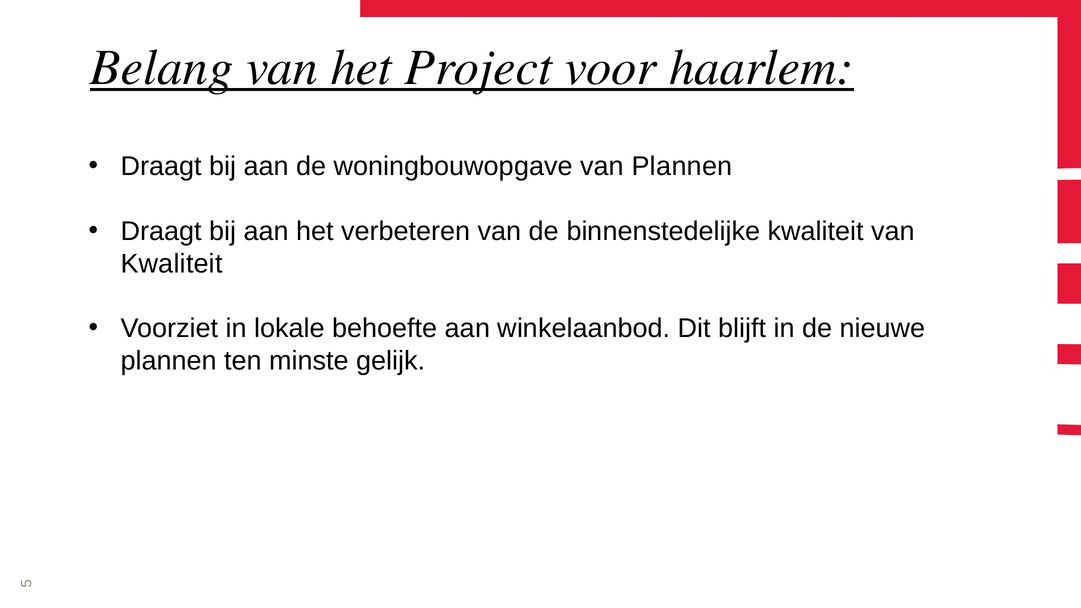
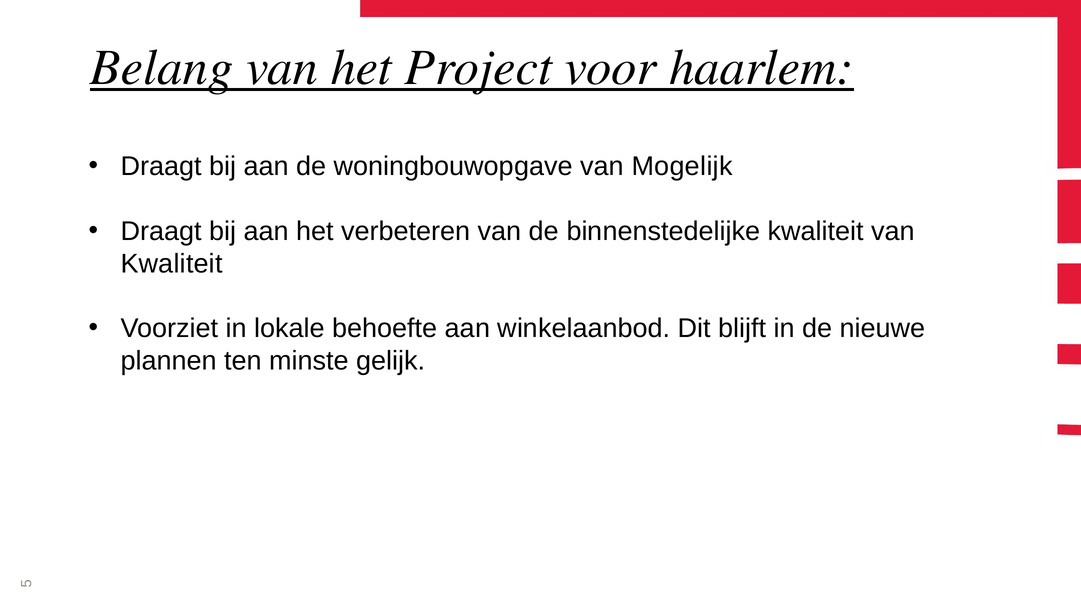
van Plannen: Plannen -> Mogelijk (682, 166)
